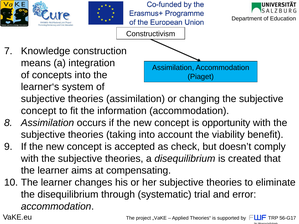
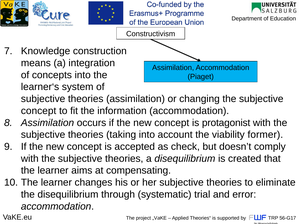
opportunity: opportunity -> protagonist (226, 123)
benefit: benefit -> former (265, 135)
